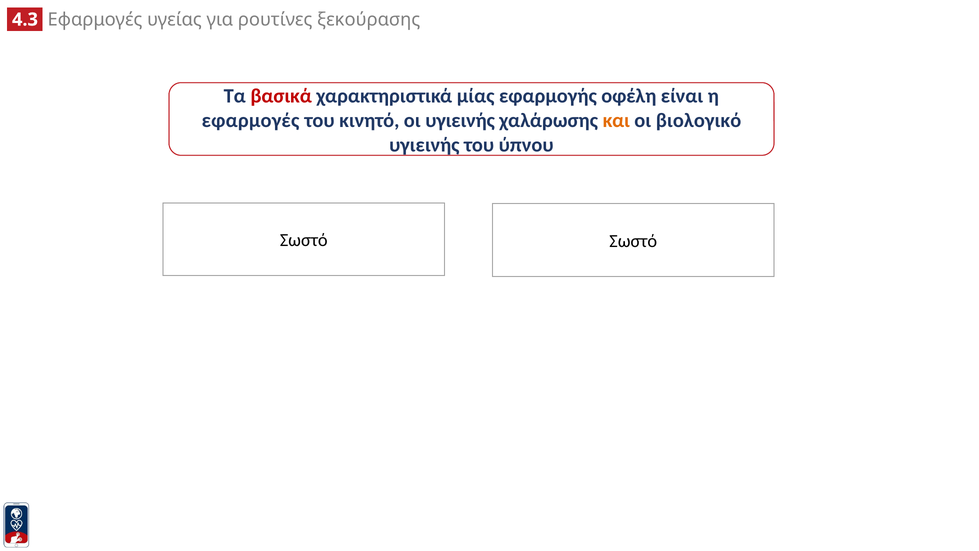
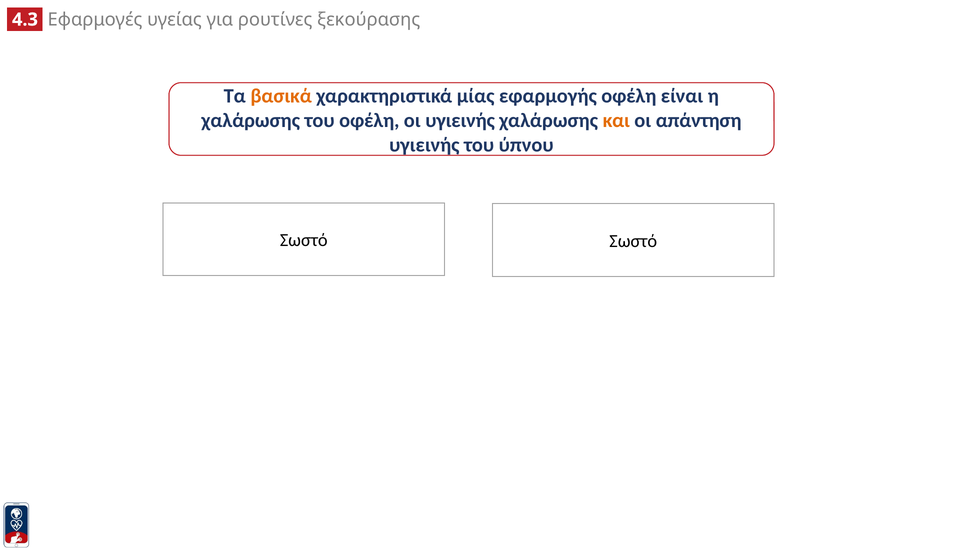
βασικά colour: red -> orange (281, 96)
εφαρμογές: εφαρμογές -> χαλάρωσης (251, 120)
του κινητό: κινητό -> οφέλη (369, 120)
βιολογικό: βιολογικό -> απάντηση (699, 120)
